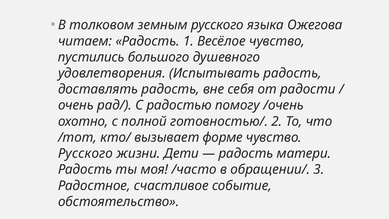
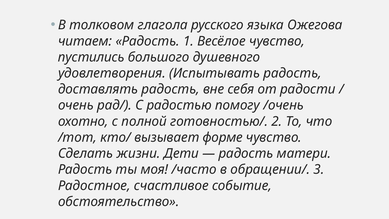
земным: земным -> глагола (163, 25)
Русского: Русского -> Сделать (86, 153)
